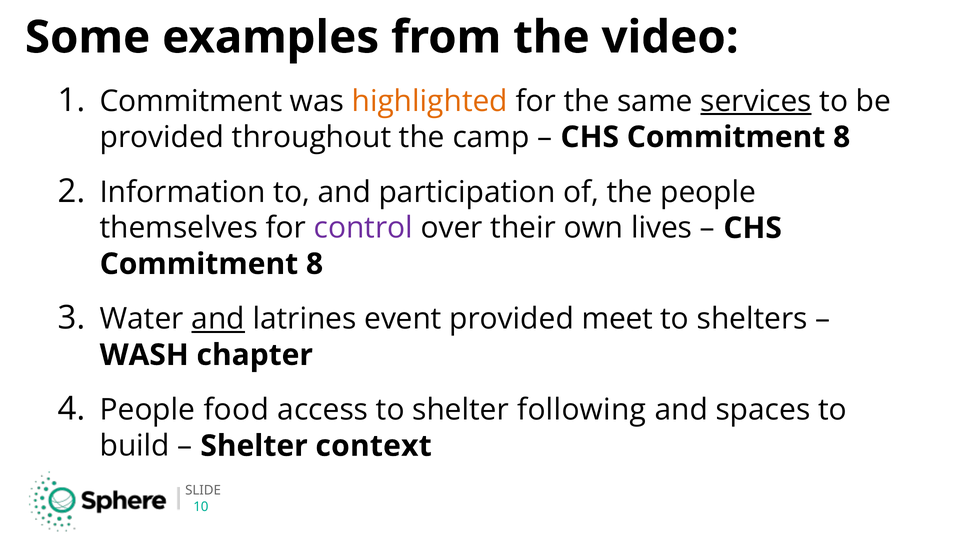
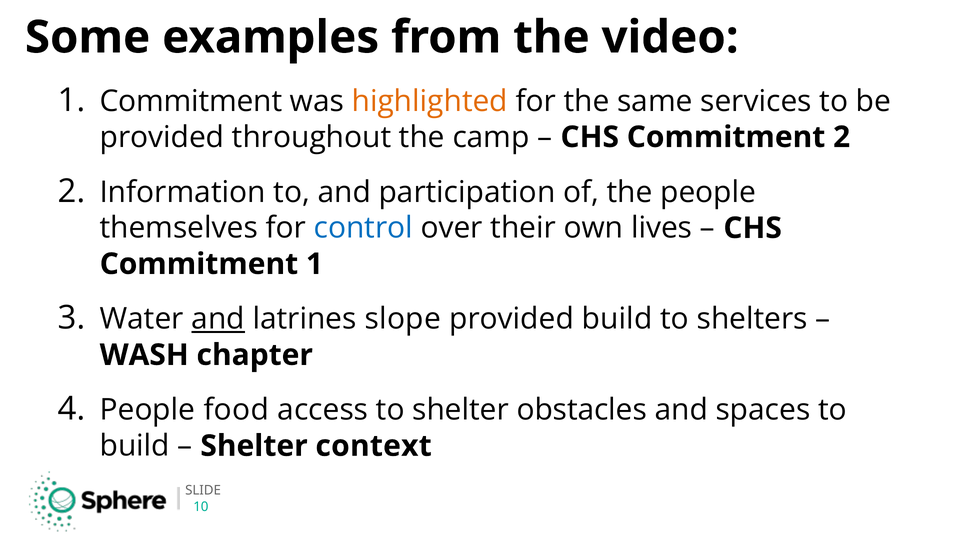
services underline: present -> none (756, 101)
8: 8 -> 2 (842, 137)
control colour: purple -> blue (363, 228)
8: 8 -> 1 (315, 264)
event: event -> slope (403, 319)
provided meet: meet -> build (617, 319)
following: following -> obstacles (582, 410)
